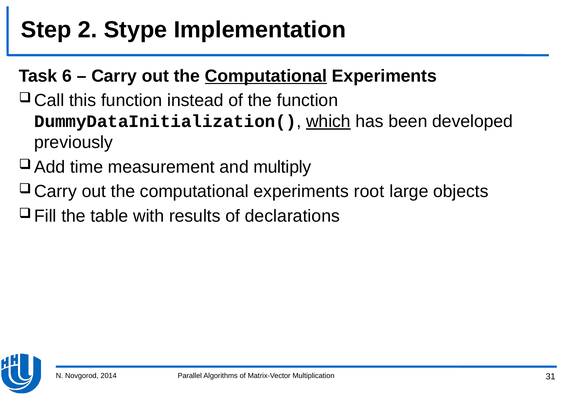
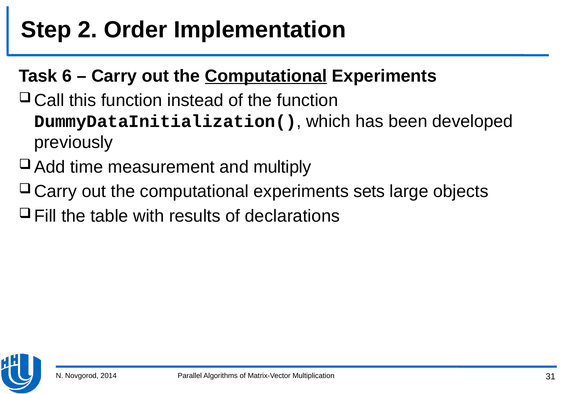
Stype: Stype -> Order (135, 30)
which underline: present -> none (328, 121)
root: root -> sets (369, 191)
